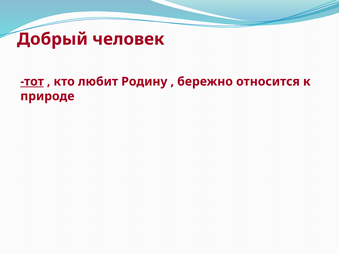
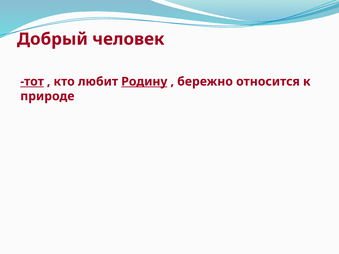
Родину underline: none -> present (144, 82)
